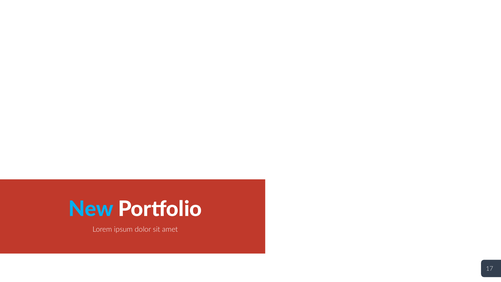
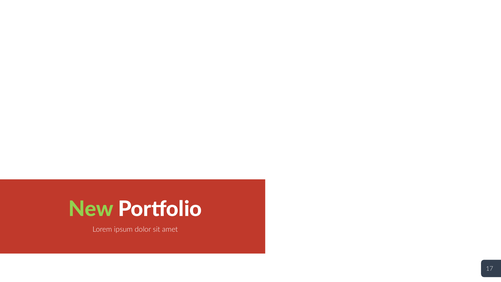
New colour: light blue -> light green (91, 209)
